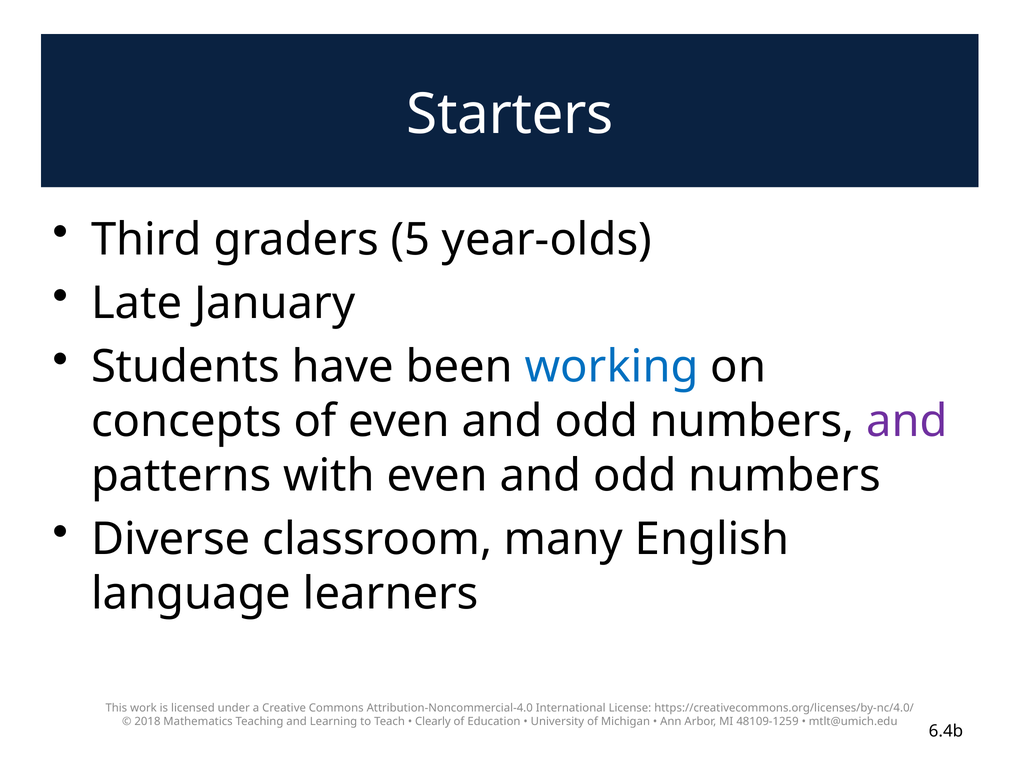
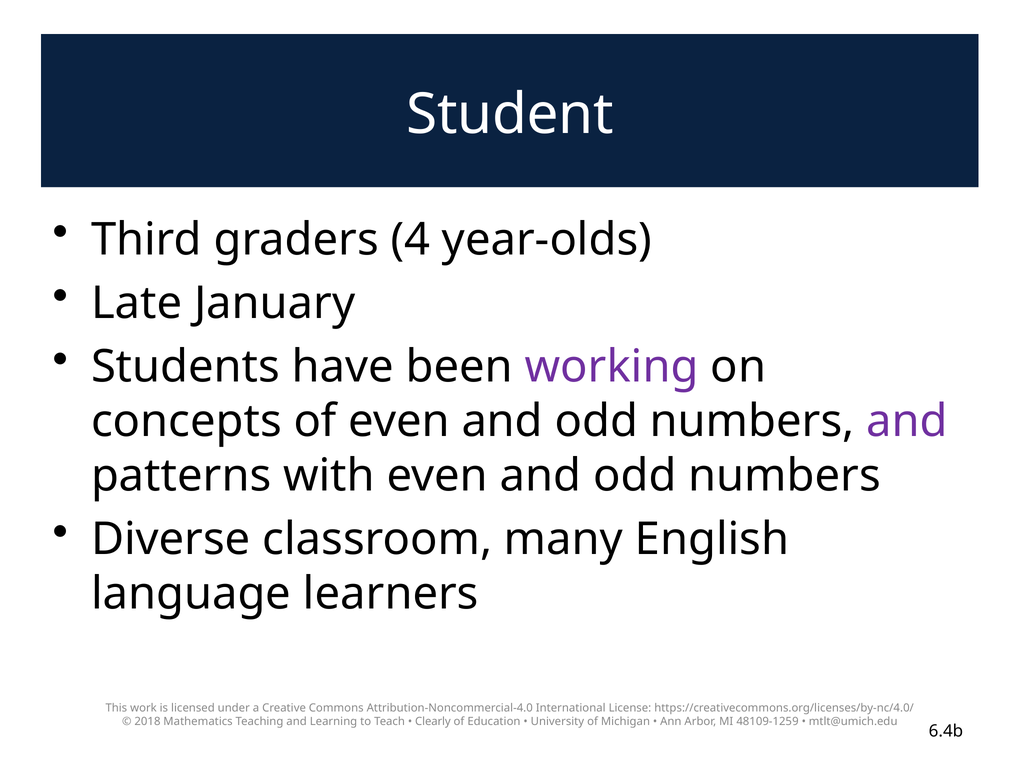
Starters: Starters -> Student (510, 115)
5: 5 -> 4 (410, 240)
working colour: blue -> purple (612, 367)
